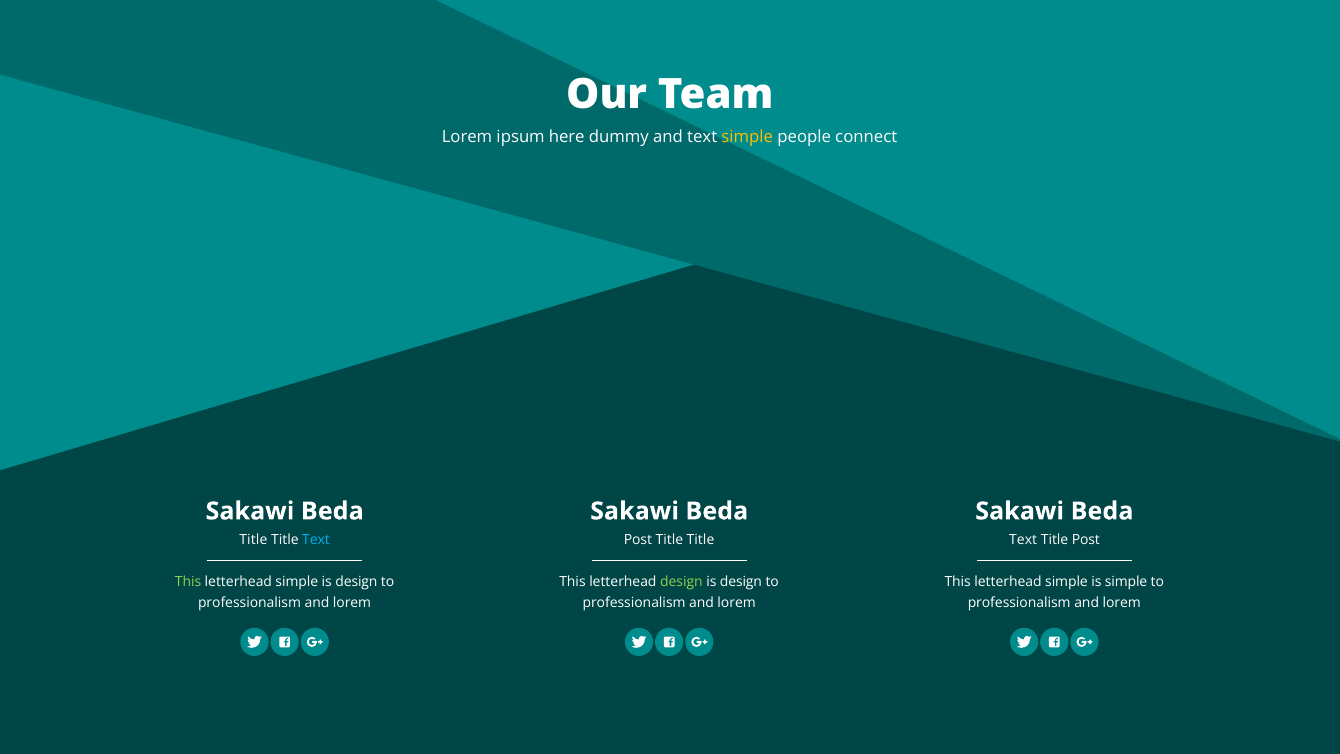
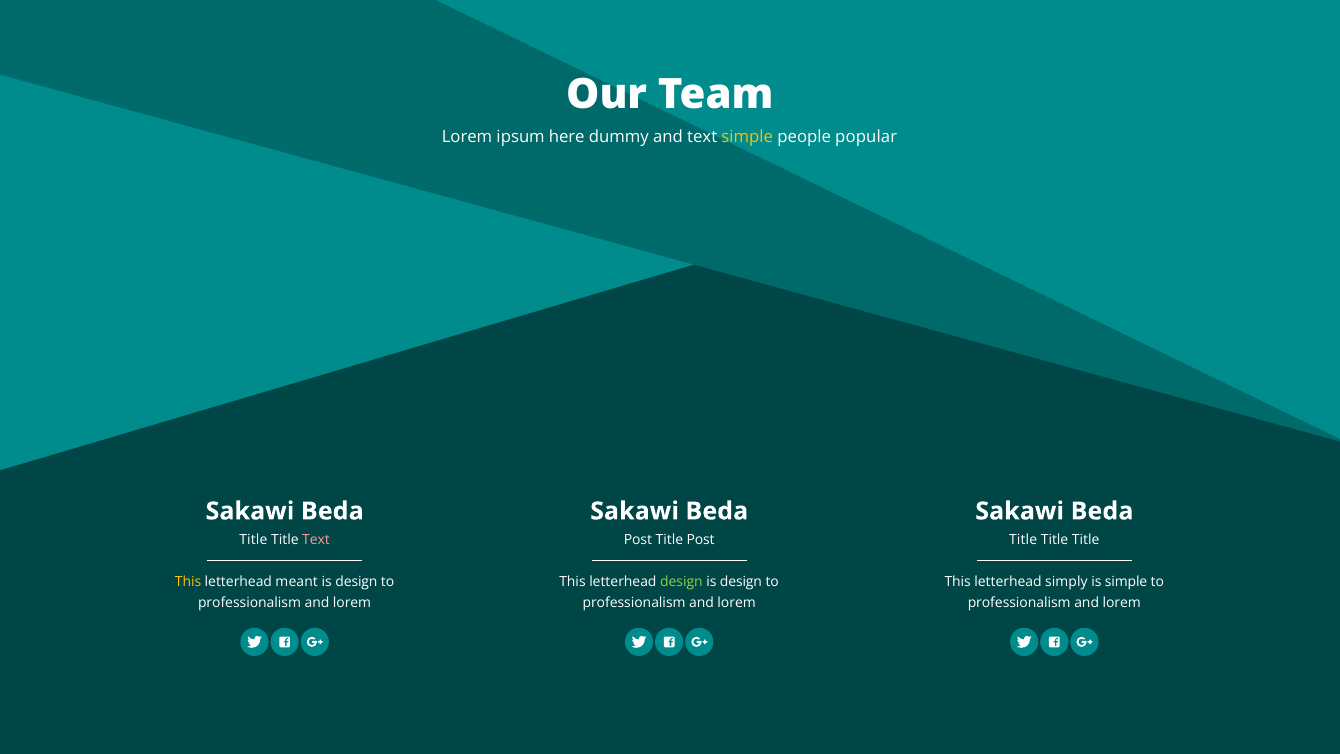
connect: connect -> popular (866, 137)
Text colour: light blue -> pink (316, 539)
Post Title Title: Title -> Post (701, 539)
Text: Text -> Title (1023, 539)
Post: Post -> Title (1086, 539)
This colour: light green -> yellow (188, 582)
simple: simple -> meant (297, 582)
simple: simple -> simply (1066, 582)
